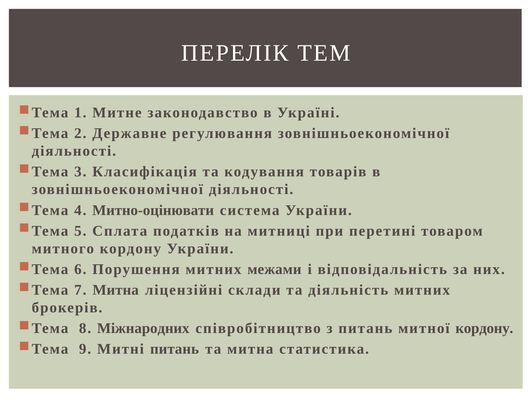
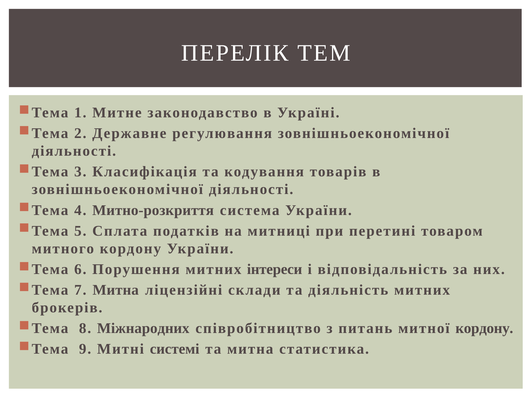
Митно-оцінювати: Митно-оцінювати -> Митно-розкриття (153, 210)
межами: межами -> інтереси (275, 269)
Митні питань: питань -> системі (175, 349)
